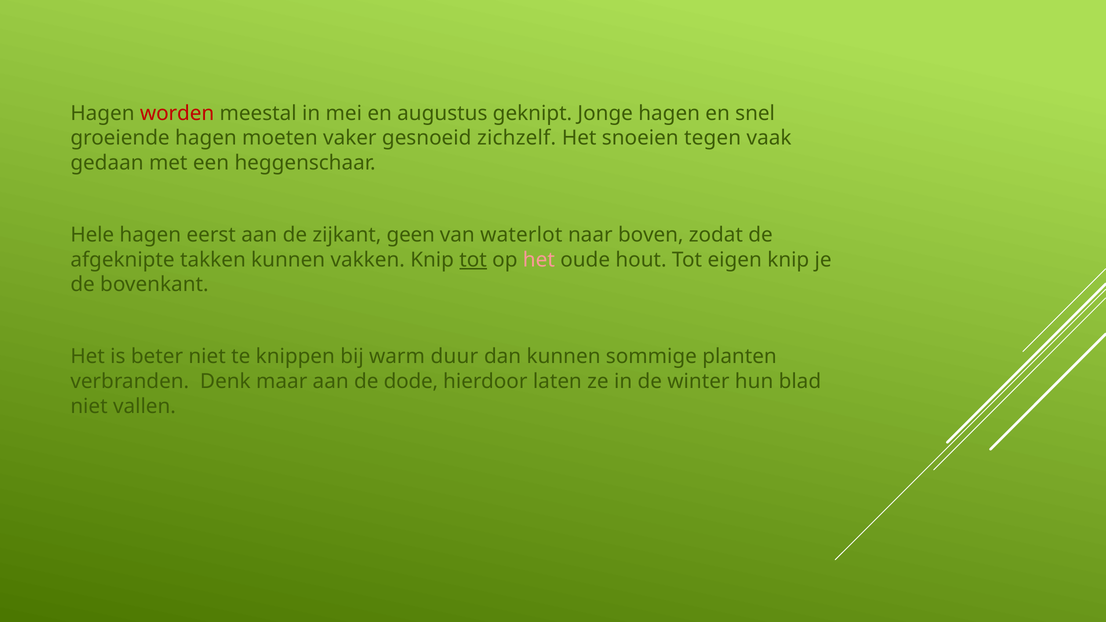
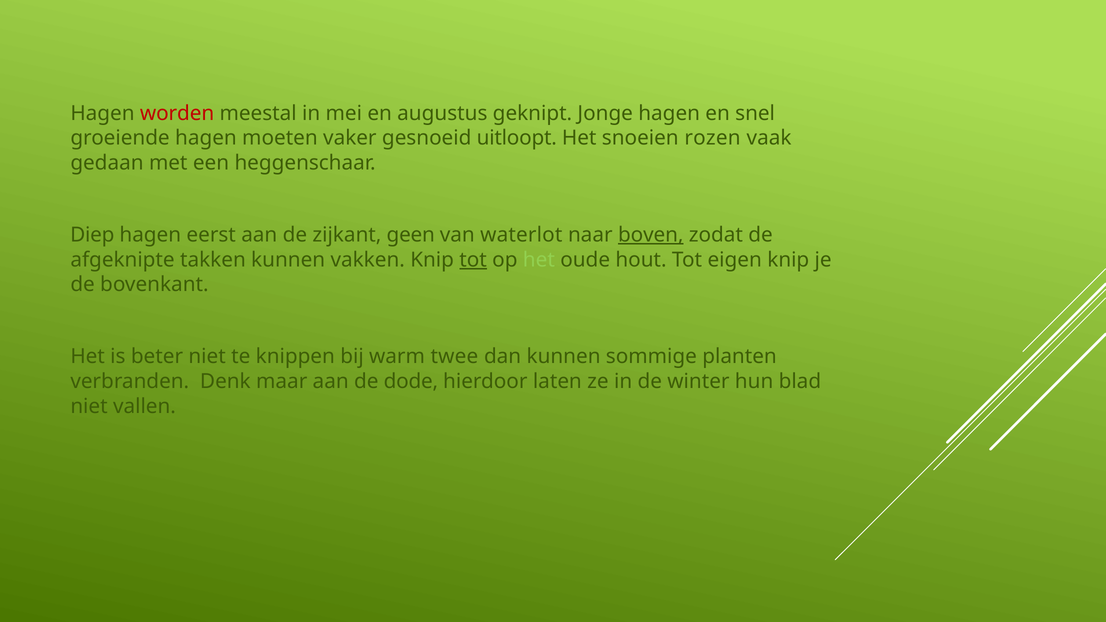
zichzelf: zichzelf -> uitloopt (517, 138)
tegen: tegen -> rozen (713, 138)
Hele: Hele -> Diep (92, 235)
boven underline: none -> present (651, 235)
het colour: pink -> light green (539, 260)
duur: duur -> twee (454, 357)
